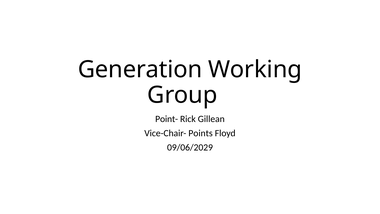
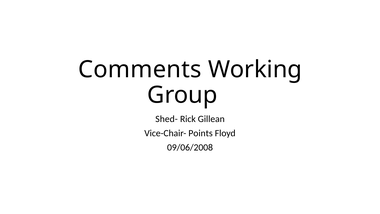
Generation: Generation -> Comments (140, 69)
Point-: Point- -> Shed- (167, 119)
09/06/2029: 09/06/2029 -> 09/06/2008 (190, 147)
